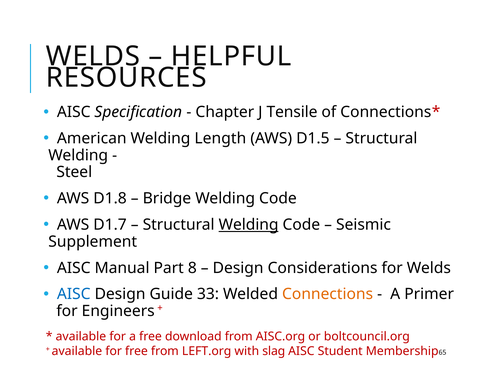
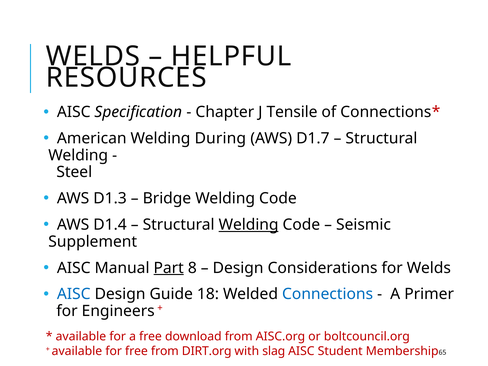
Length: Length -> During (220, 138)
D1.5: D1.5 -> D1.7 (313, 138)
D1.8: D1.8 -> D1.3 (110, 198)
D1.7: D1.7 -> D1.4 (110, 225)
Part underline: none -> present (169, 268)
33: 33 -> 18 (208, 294)
Connections colour: orange -> blue (328, 294)
LEFT.org: LEFT.org -> DIRT.org (207, 351)
